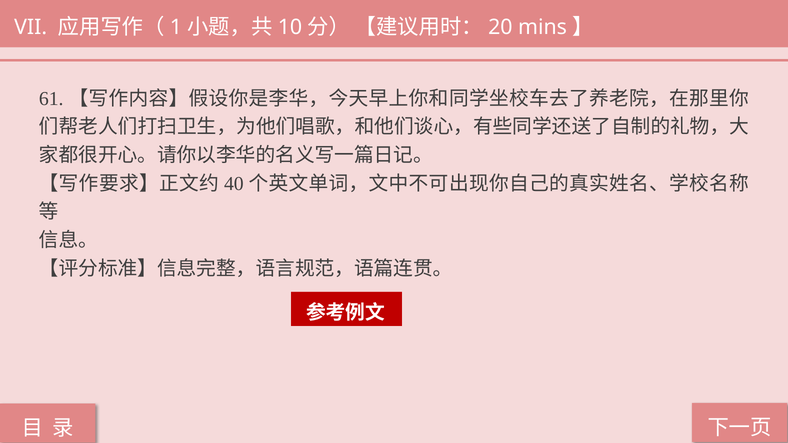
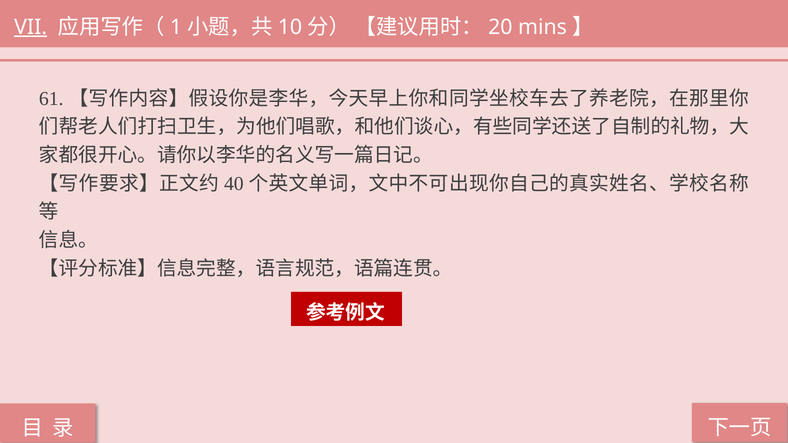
VII underline: none -> present (31, 27)
